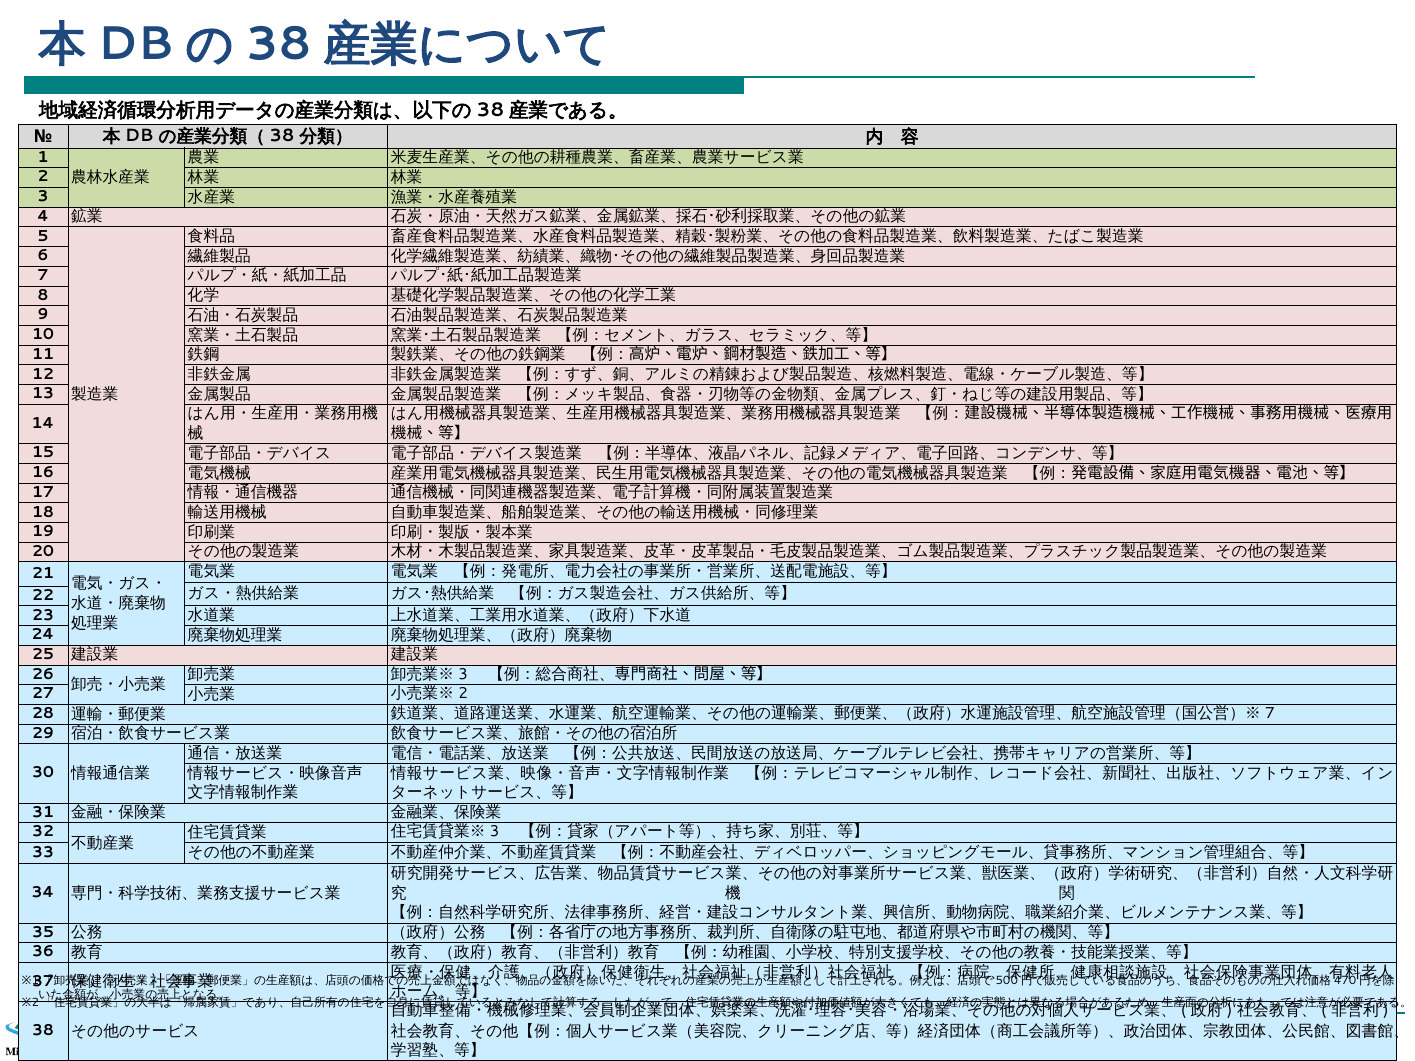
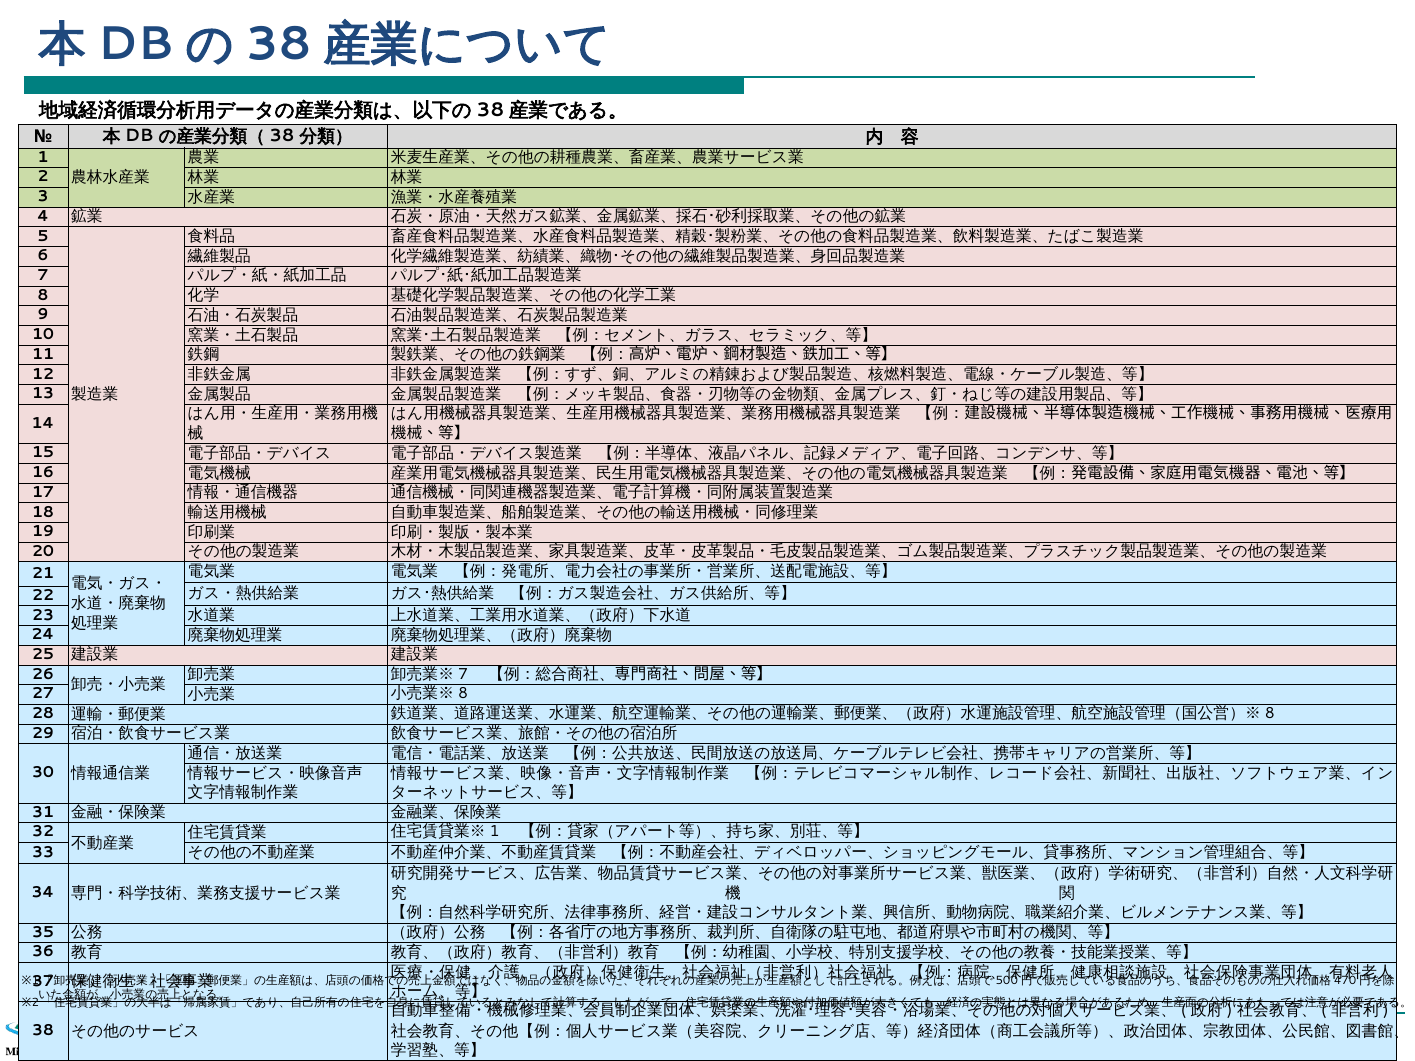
3: 3 -> 7 (463, 674)
2: 2 -> 8 (463, 694)
7: 7 -> 8 (1270, 714)
3: 3 -> 1 (495, 832)
